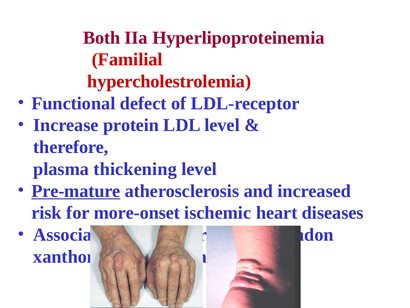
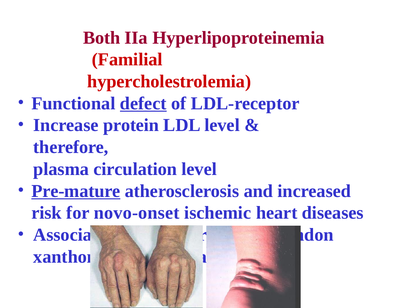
defect underline: none -> present (143, 103)
thickening: thickening -> circulation (135, 169)
more-onset: more-onset -> novo-onset (137, 213)
